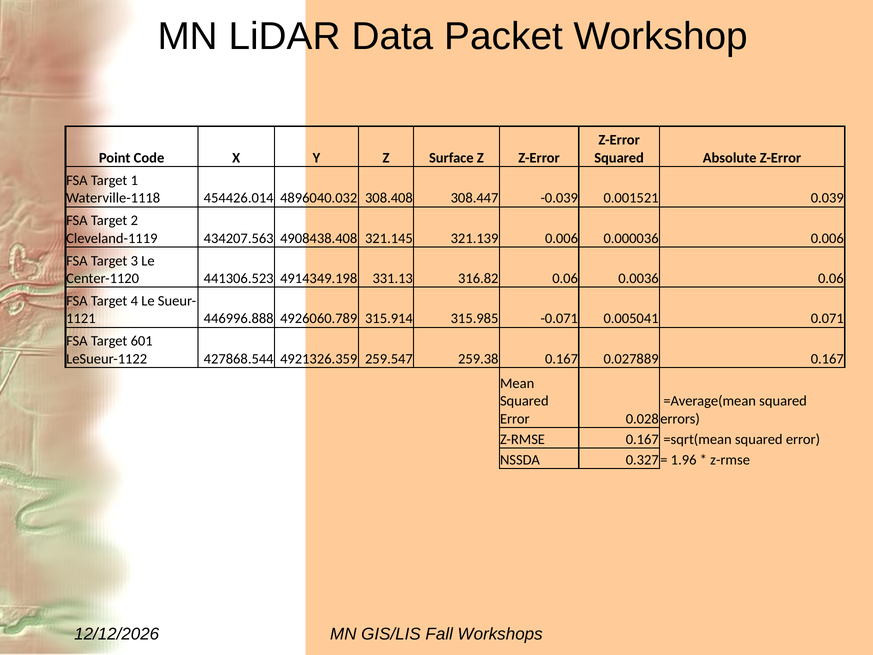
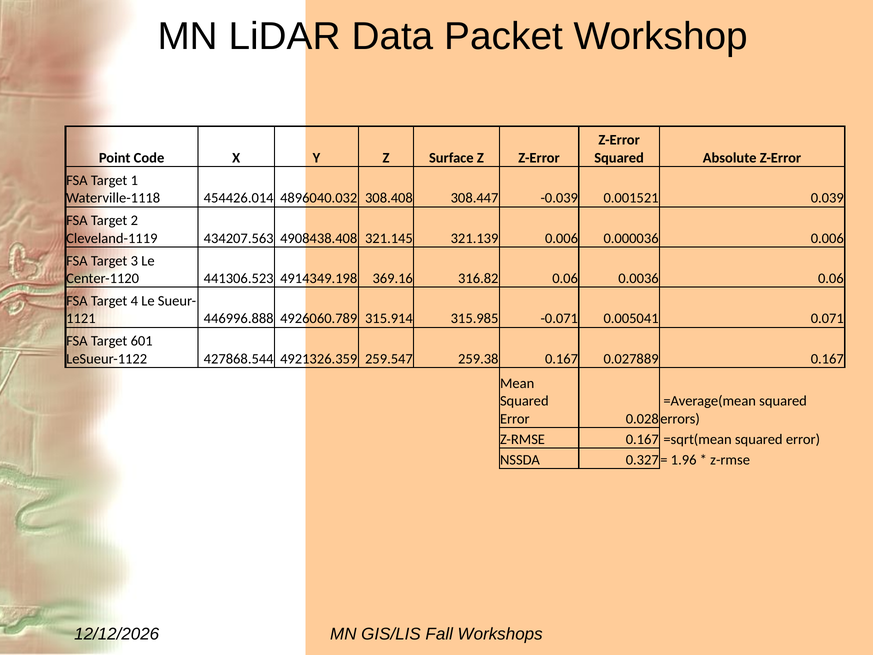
331.13: 331.13 -> 369.16 (393, 278)
